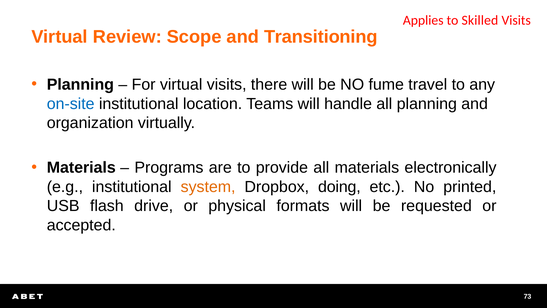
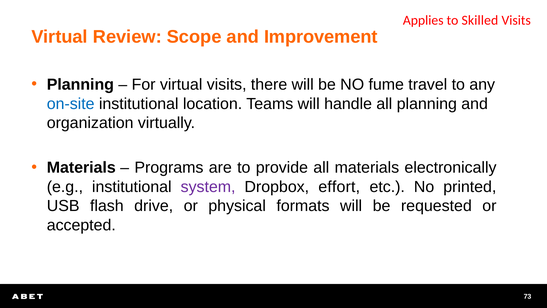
Transitioning: Transitioning -> Improvement (321, 37)
system colour: orange -> purple (208, 187)
doing: doing -> effort (339, 187)
